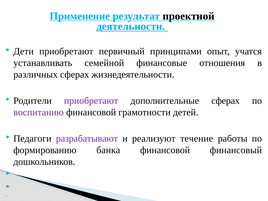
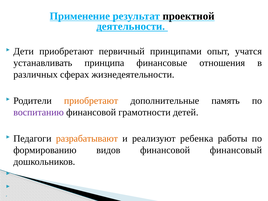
семейной: семейной -> принципа (104, 63)
приобретают colour: purple -> orange (91, 101)
дополнительные сферах: сферах -> память (226, 101)
разрабатывают colour: purple -> orange (87, 138)
течение: течение -> ребенка (197, 138)
банка: банка -> видов (108, 150)
